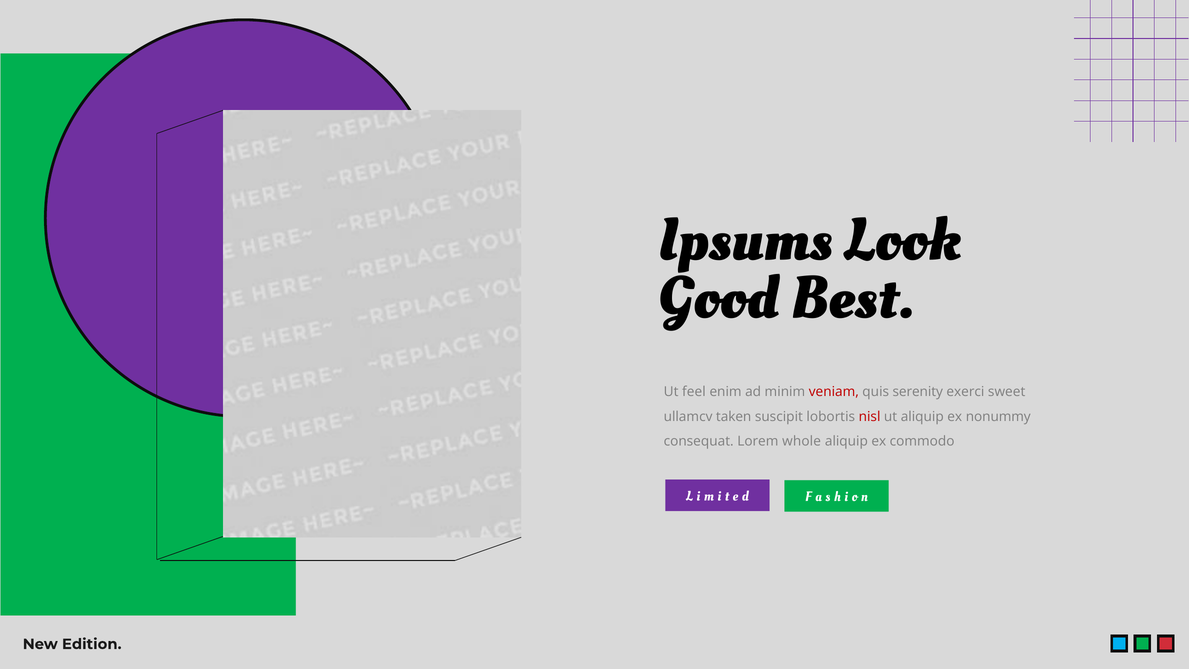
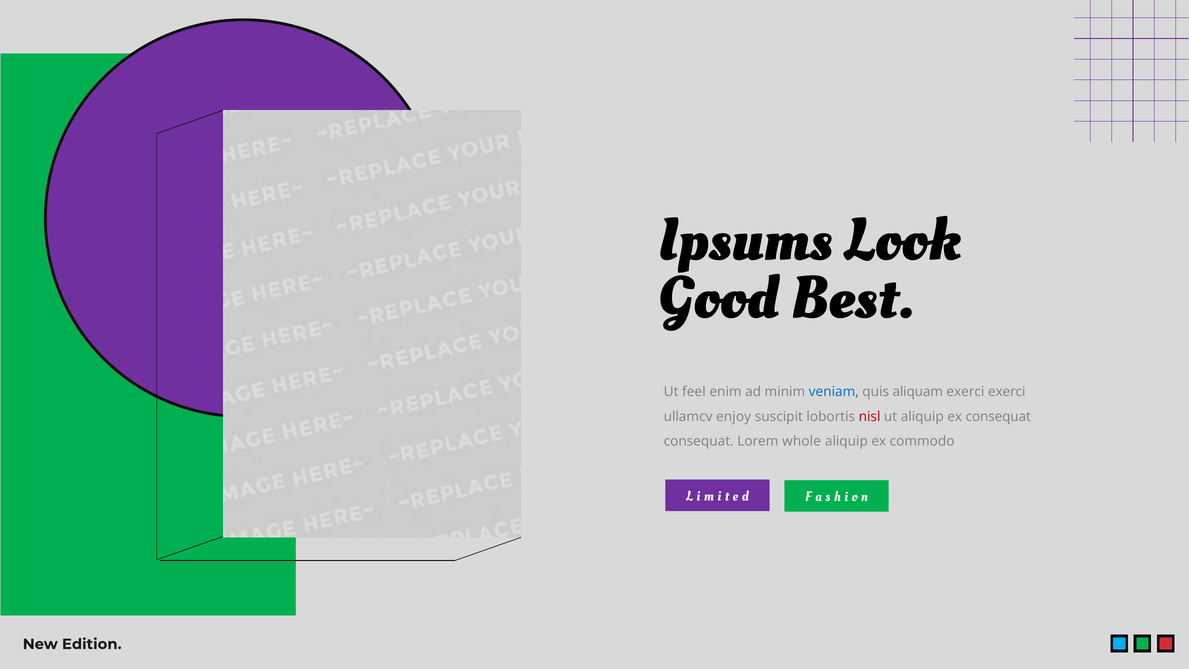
veniam colour: red -> blue (834, 392)
serenity: serenity -> aliquam (918, 392)
exerci sweet: sweet -> exerci (1007, 392)
taken: taken -> enjoy (734, 416)
ex nonummy: nonummy -> consequat (998, 416)
